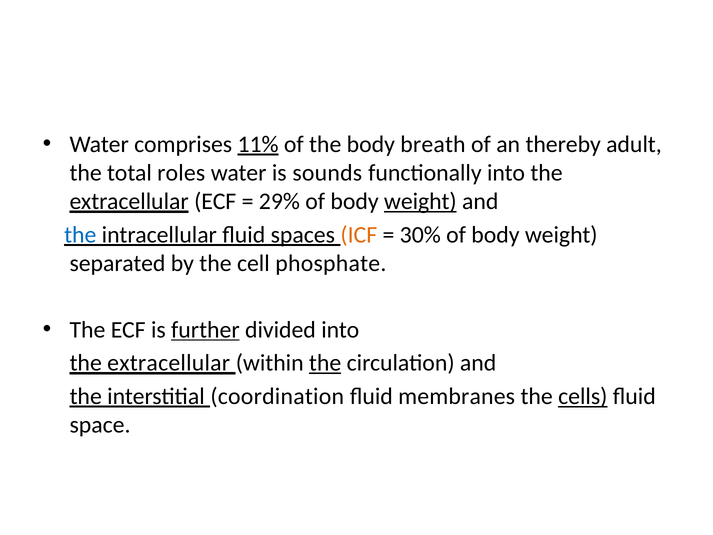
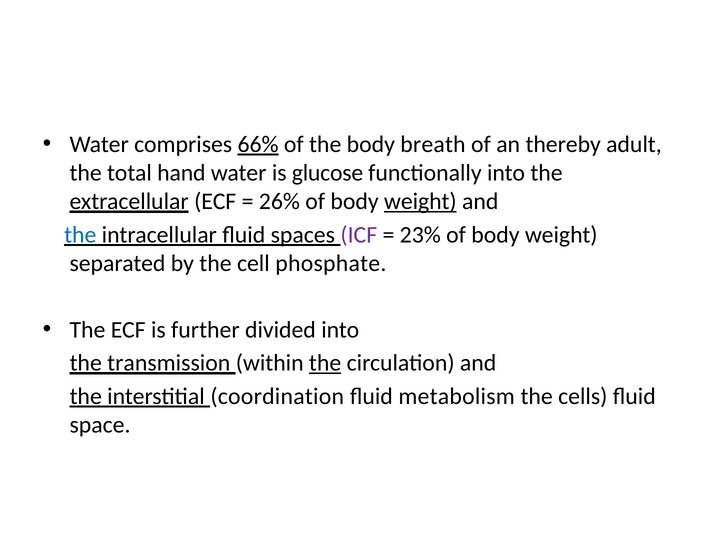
11%: 11% -> 66% (258, 144)
roles: roles -> hand (181, 173)
sounds: sounds -> glucose (328, 173)
29%: 29% -> 26% (279, 201)
ICF colour: orange -> purple (359, 235)
30%: 30% -> 23% (420, 235)
further underline: present -> none (205, 330)
extracellular: extracellular -> transmission (169, 363)
membranes: membranes -> metabolism (457, 396)
cells underline: present -> none (583, 396)
